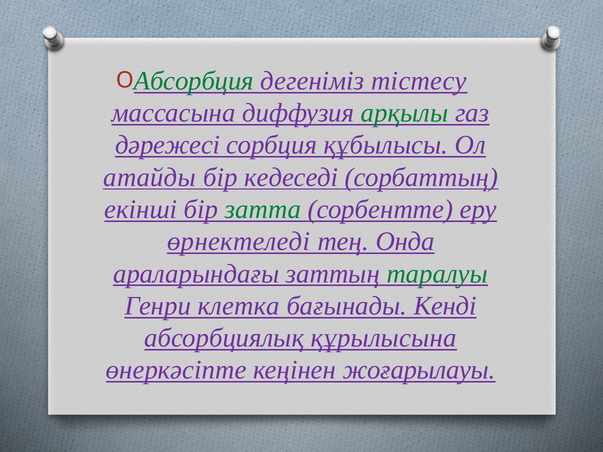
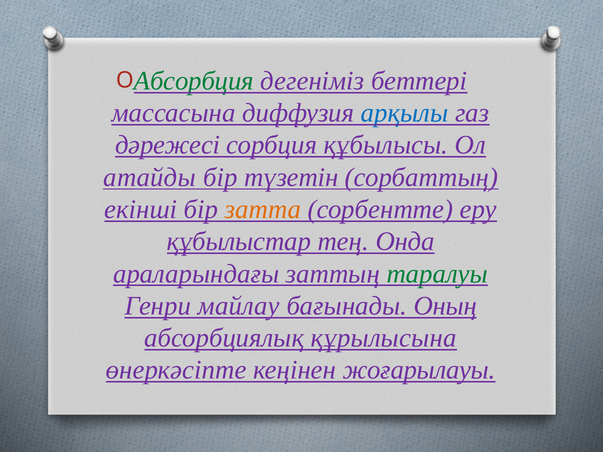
тістесу: тістесу -> беттері (419, 81)
арқылы colour: green -> blue (405, 113)
кедеседі: кедеседі -> түзетін (291, 177)
затта colour: green -> orange (263, 210)
өрнектеледі: өрнектеледі -> құбылыстар (239, 242)
клетка: клетка -> майлау (239, 306)
Кенді: Кенді -> Оның (445, 306)
